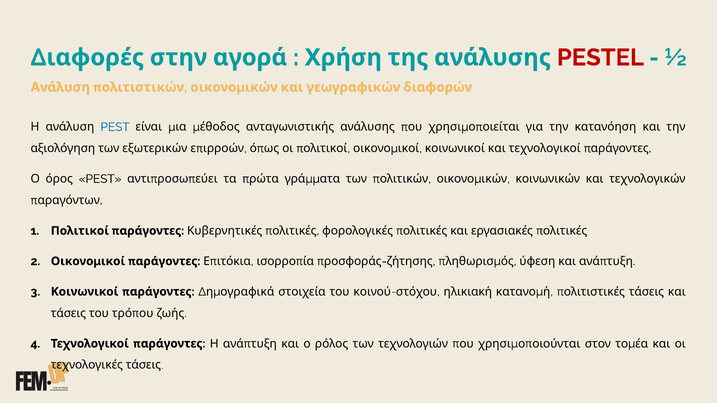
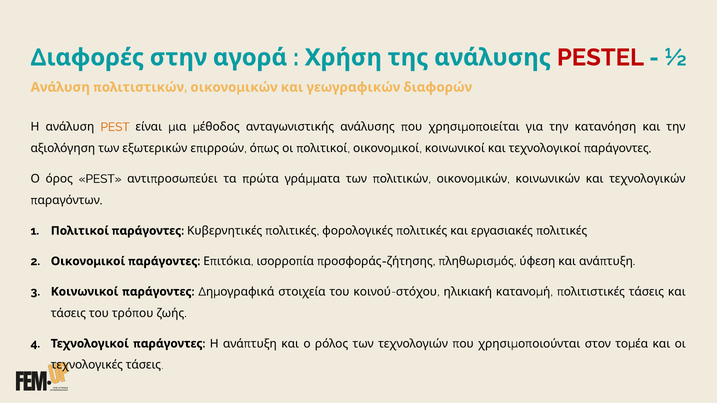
PEST colour: blue -> orange (115, 127)
